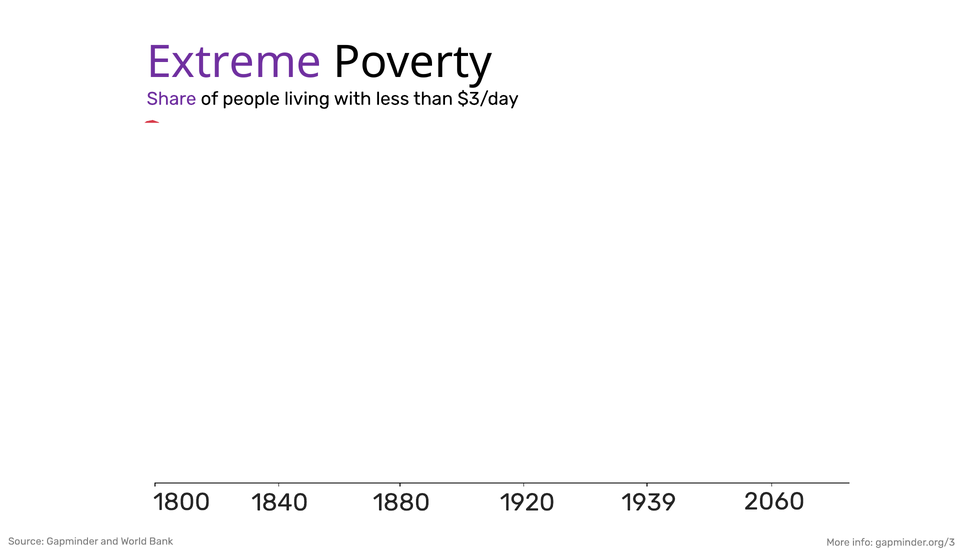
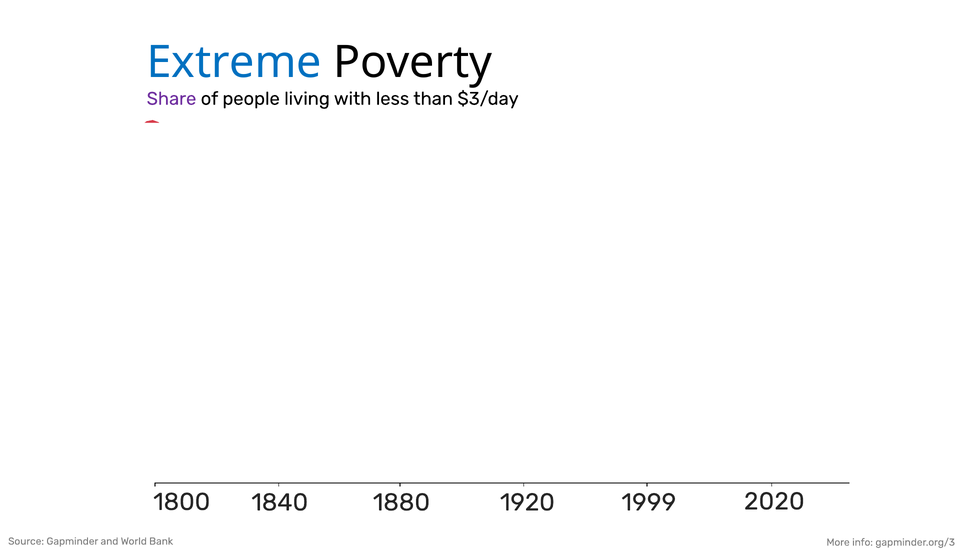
Extreme colour: purple -> blue (234, 63)
2060: 2060 -> 2020 (774, 501)
1939: 1939 -> 1999 (649, 502)
